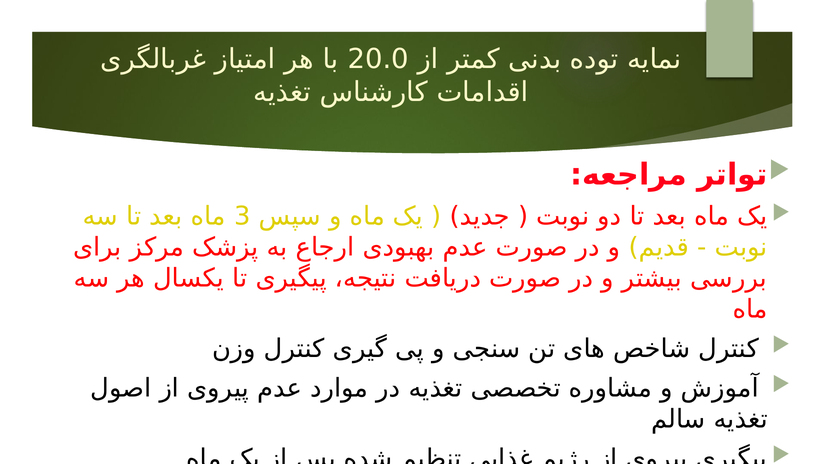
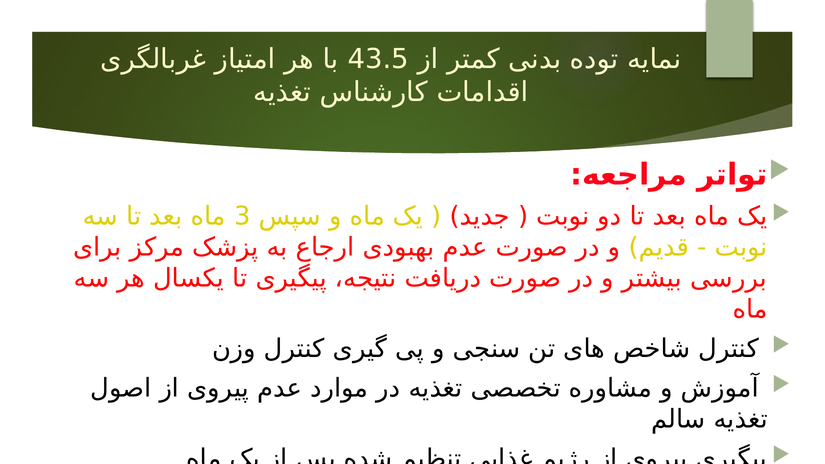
20.0: 20.0 -> 43.5 (378, 59)
